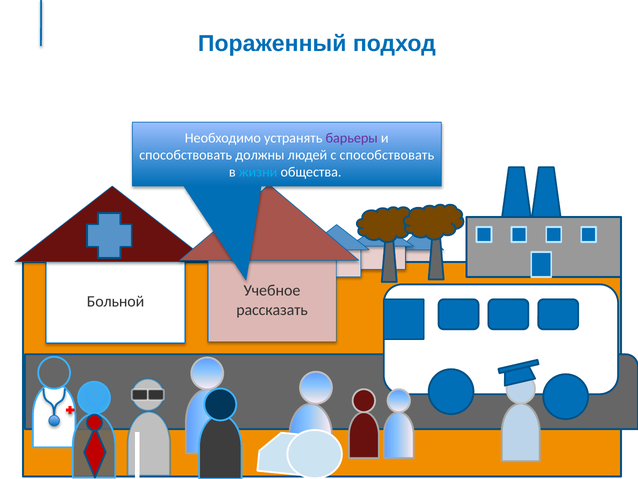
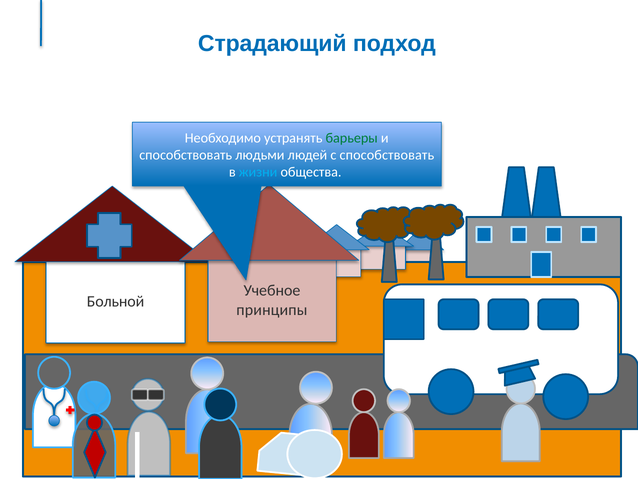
Пораженный: Пораженный -> Страдающий (272, 44)
барьеры colour: purple -> green (352, 138)
должны: должны -> людьми (260, 155)
рассказать: рассказать -> принципы (272, 309)
